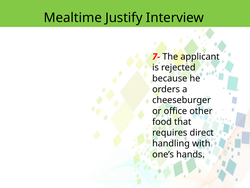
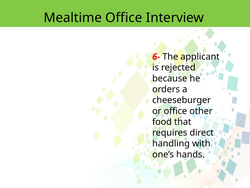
Mealtime Justify: Justify -> Office (124, 18)
7-: 7- -> 6- (156, 57)
